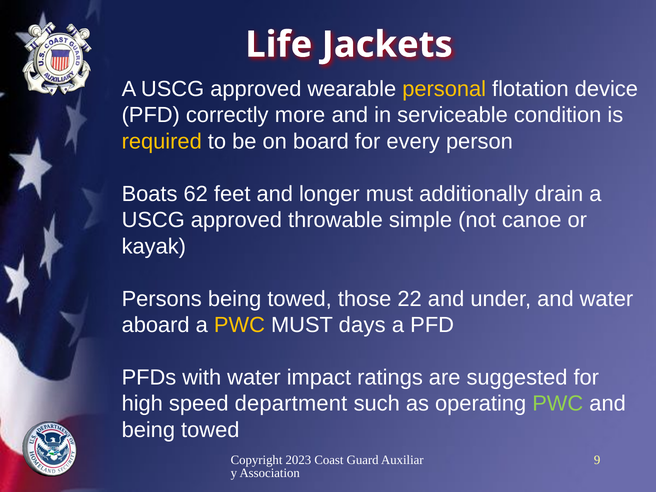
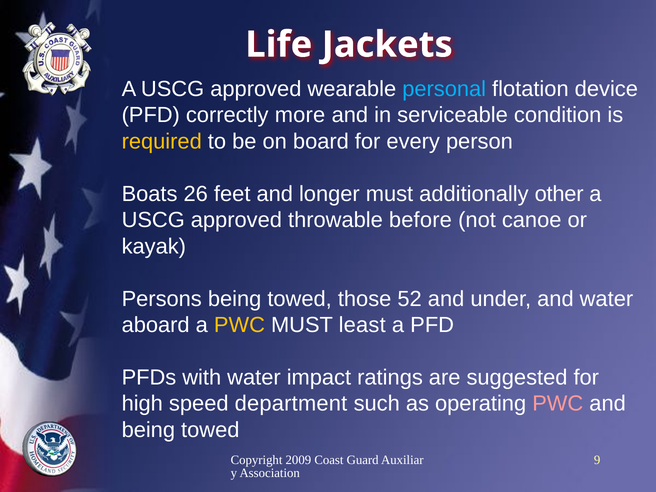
personal colour: yellow -> light blue (444, 89)
62: 62 -> 26 (196, 194)
drain: drain -> other (559, 194)
simple: simple -> before (420, 220)
22: 22 -> 52 (410, 299)
days: days -> least (362, 325)
PWC colour: light green -> pink (558, 404)
2023: 2023 -> 2009 (298, 460)
